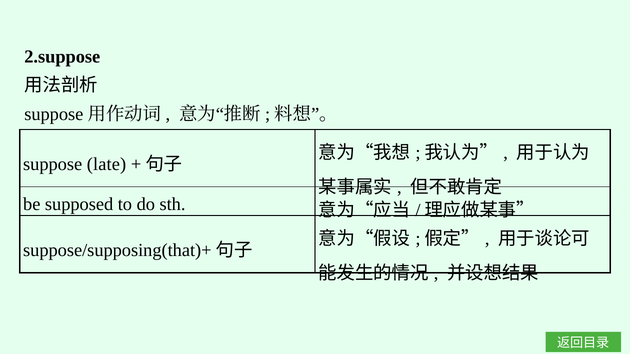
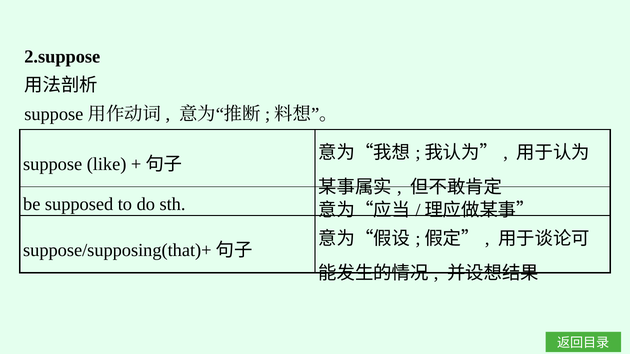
late: late -> like (107, 164)
